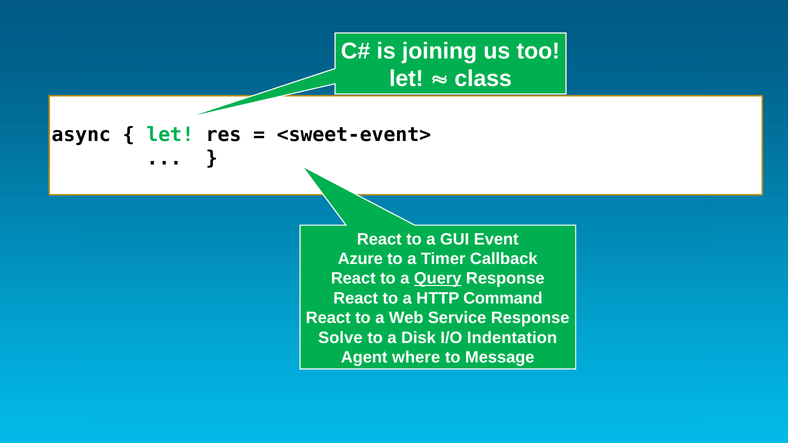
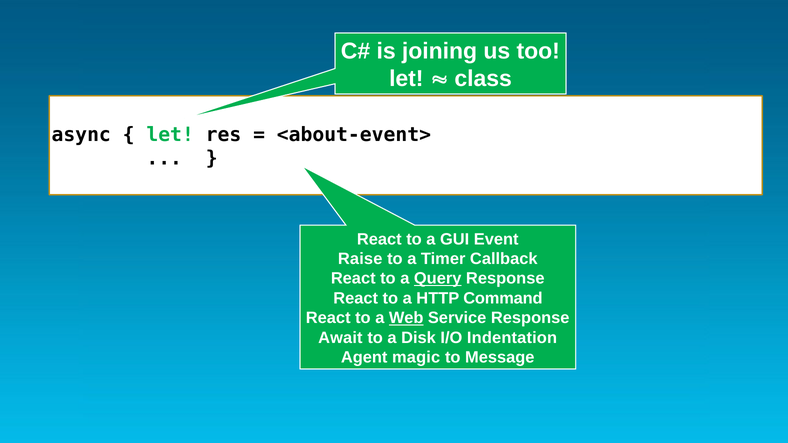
<sweet-event>: <sweet-event> -> <about-event> (354, 135)
Azure: Azure -> Raise (360, 259)
Web underline: none -> present (406, 318)
Solve: Solve -> Await (340, 338)
where: where -> magic (416, 358)
